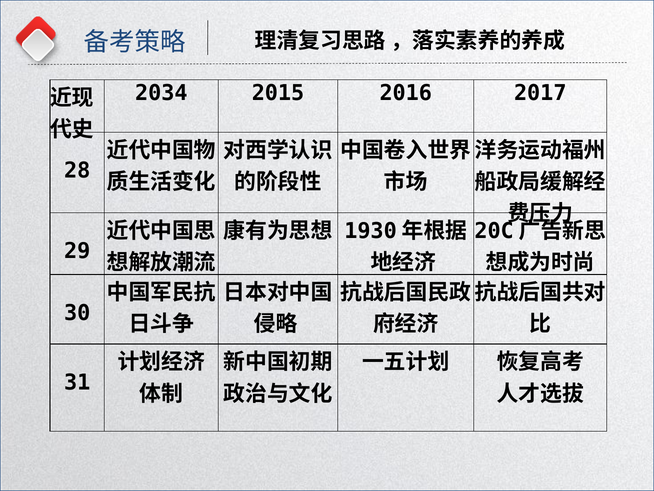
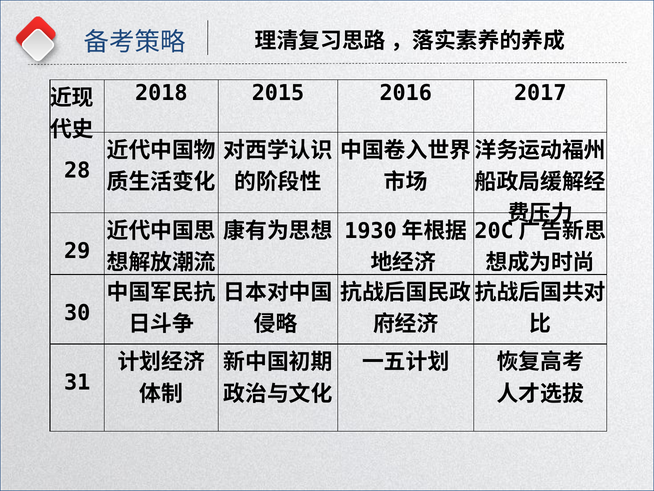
2034: 2034 -> 2018 (161, 93)
